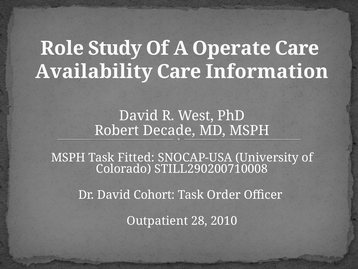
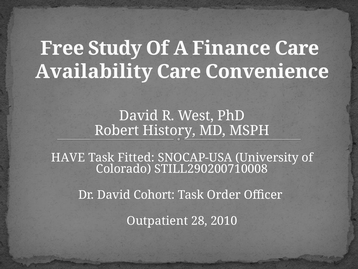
Role: Role -> Free (62, 48)
Operate: Operate -> Finance (231, 48)
Information: Information -> Convenience (267, 71)
Decade: Decade -> History (169, 130)
MSPH: MSPH -> HAVE (68, 157)
